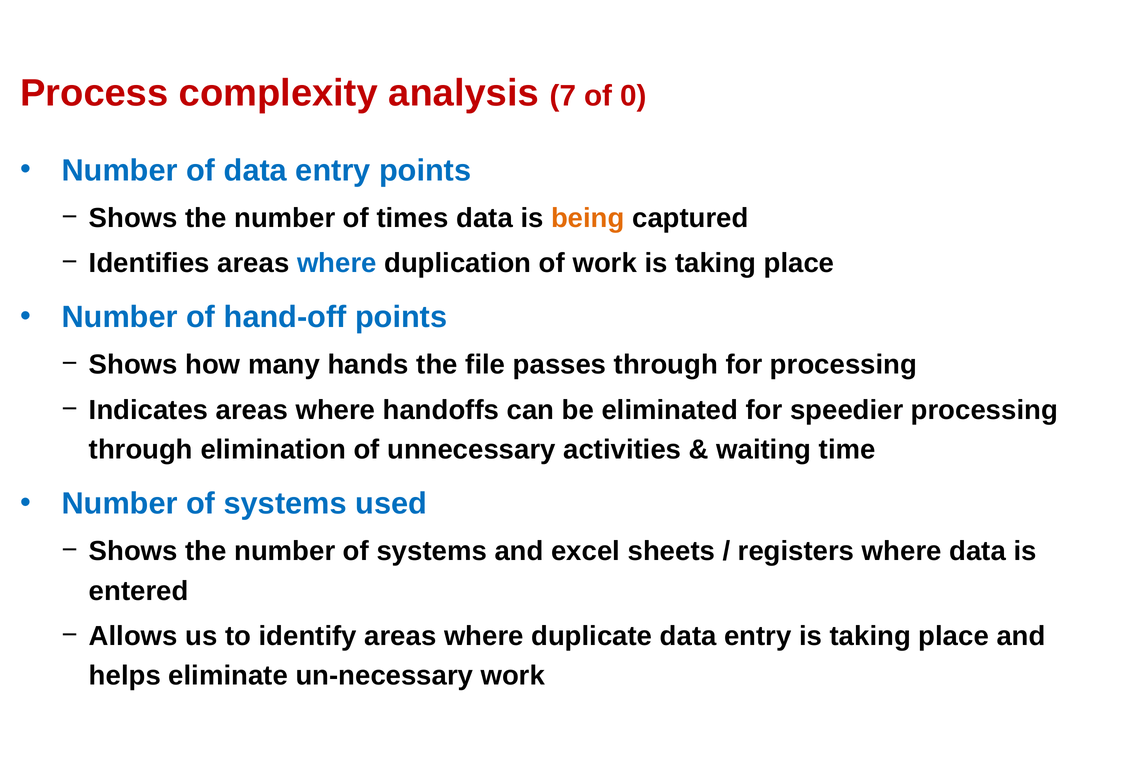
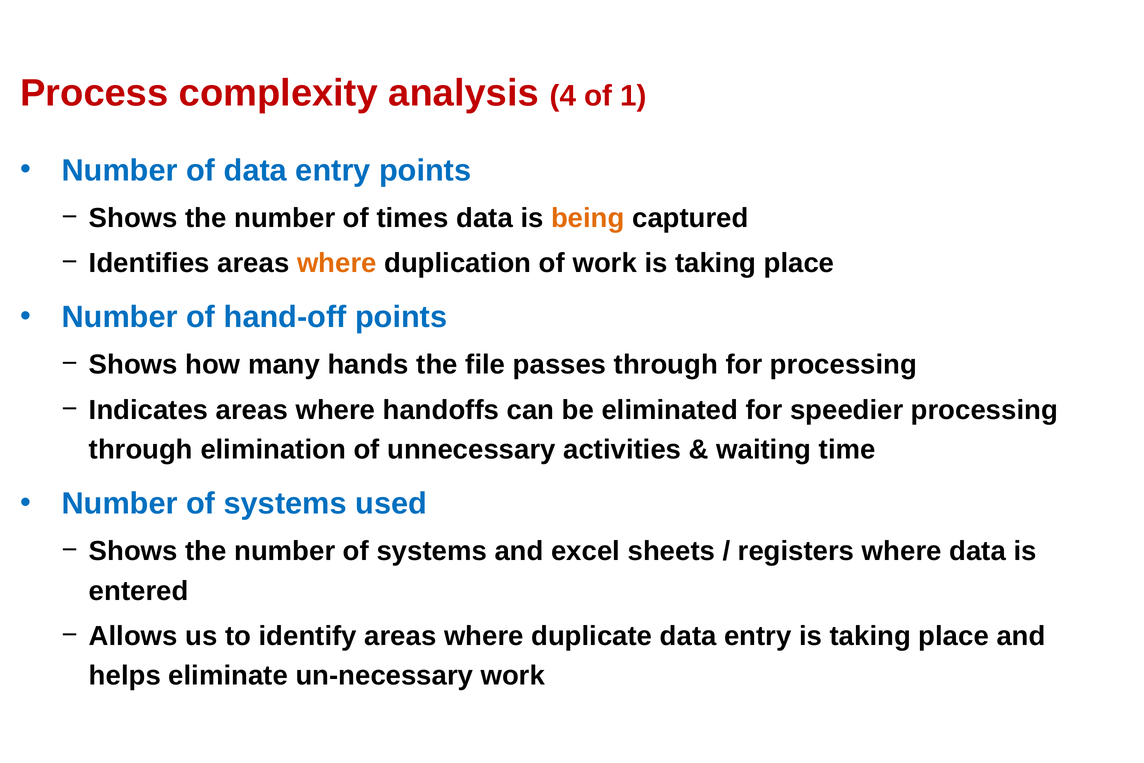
7: 7 -> 4 (563, 96)
0: 0 -> 1 (634, 96)
where colour: blue -> orange (337, 263)
